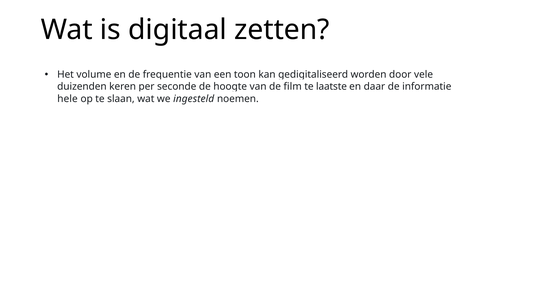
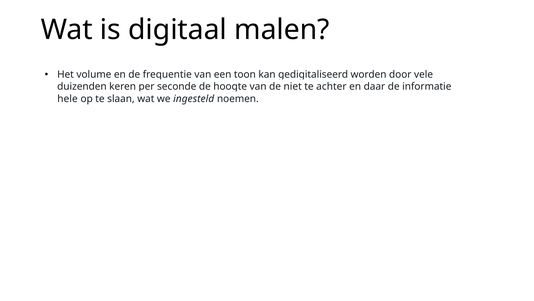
zetten: zetten -> malen (282, 30)
film: film -> niet (293, 86)
laatste: laatste -> achter (331, 86)
